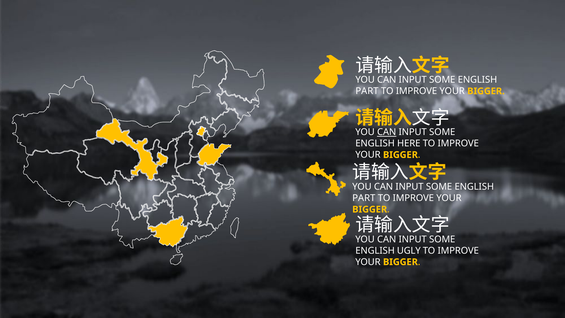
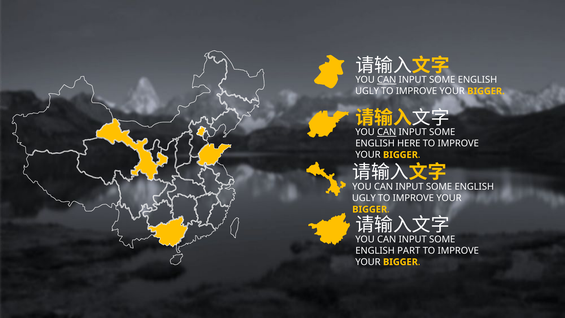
CAN underline: none -> present (387, 80)
PART: PART -> UGLY (367, 91)
PART: PART -> UGLY (364, 198)
UGLY: UGLY -> PART (409, 251)
